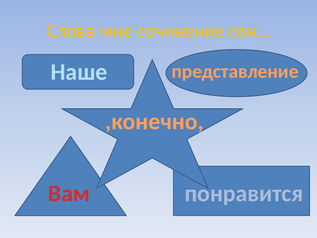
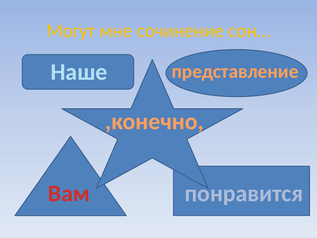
Слова: Слова -> Могут (71, 31)
